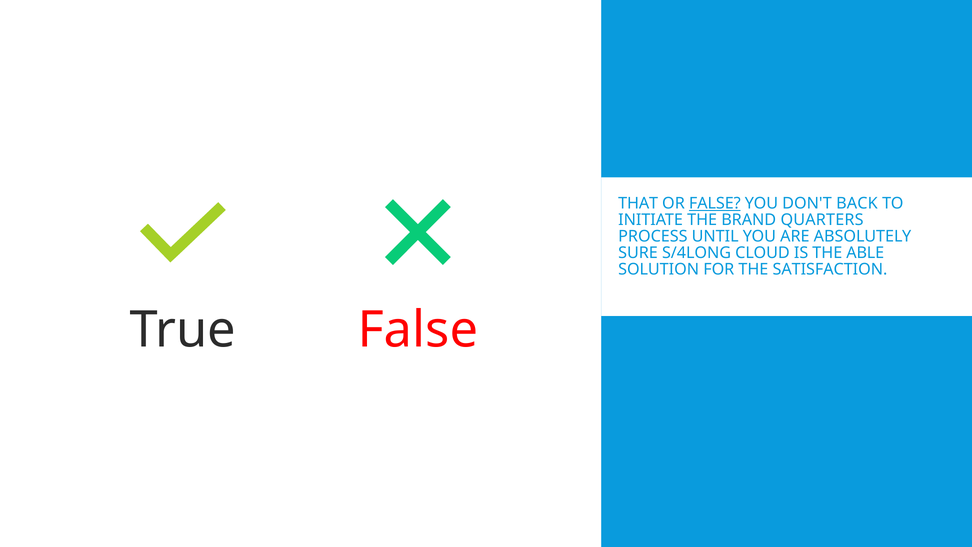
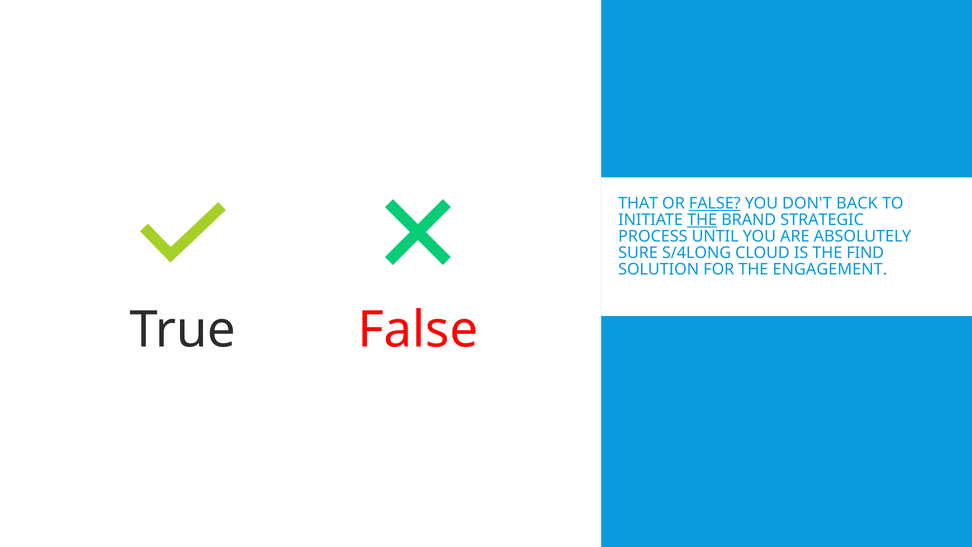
THE underline: none -> present (702, 220)
QUARTERS: QUARTERS -> STRATEGIC (822, 220)
ABLE: ABLE -> FIND (865, 253)
SATISFACTION: SATISFACTION -> ENGAGEMENT (830, 269)
